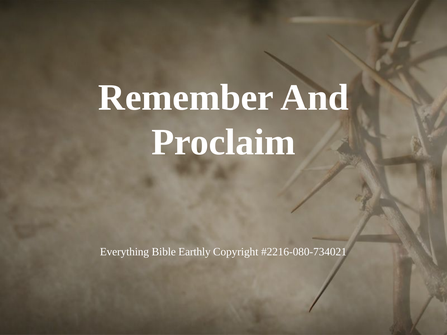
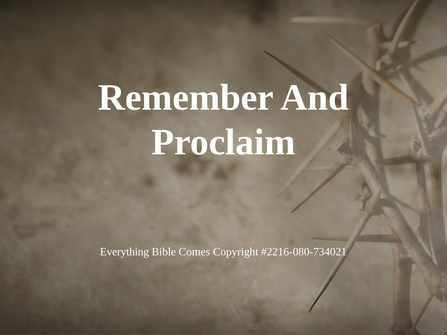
Earthly: Earthly -> Comes (194, 252)
